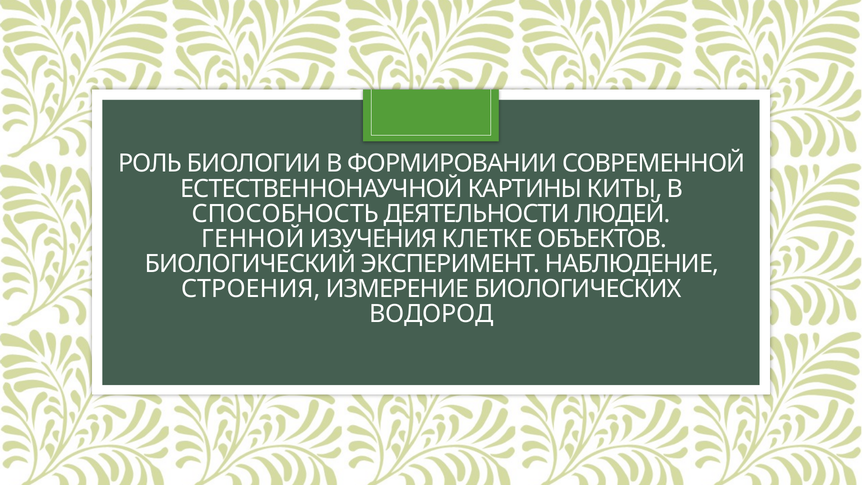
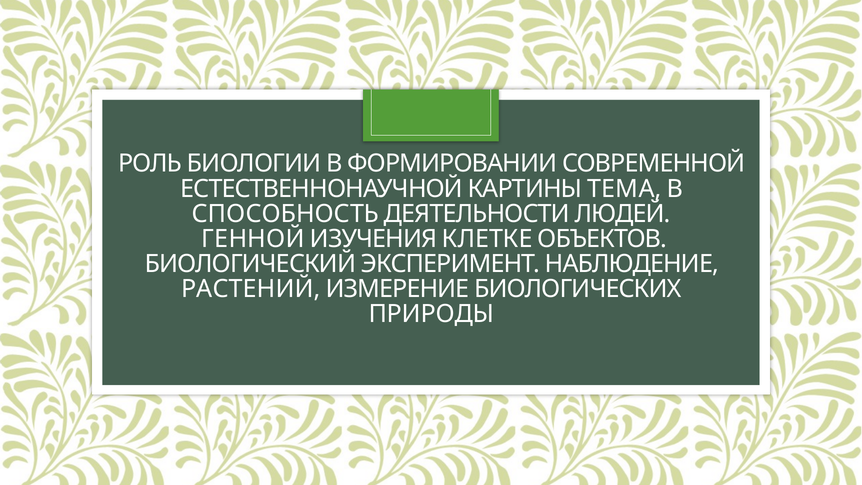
КИТЫ: КИТЫ -> ТЕМА (624, 189)
СТРОЕНИЯ: СТРОЕНИЯ -> РАСТЕНИЙ (251, 289)
ВОДОРОД: ВОДОРОД -> ПРИРОДЫ (431, 314)
